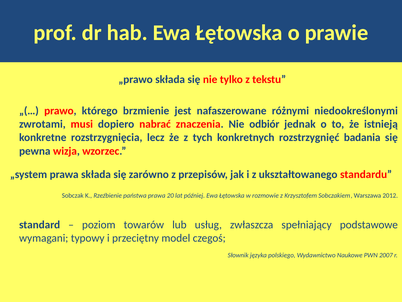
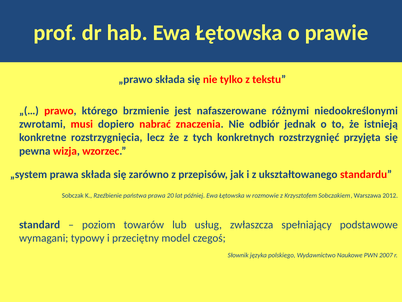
badania: badania -> przyjęta (362, 137)
